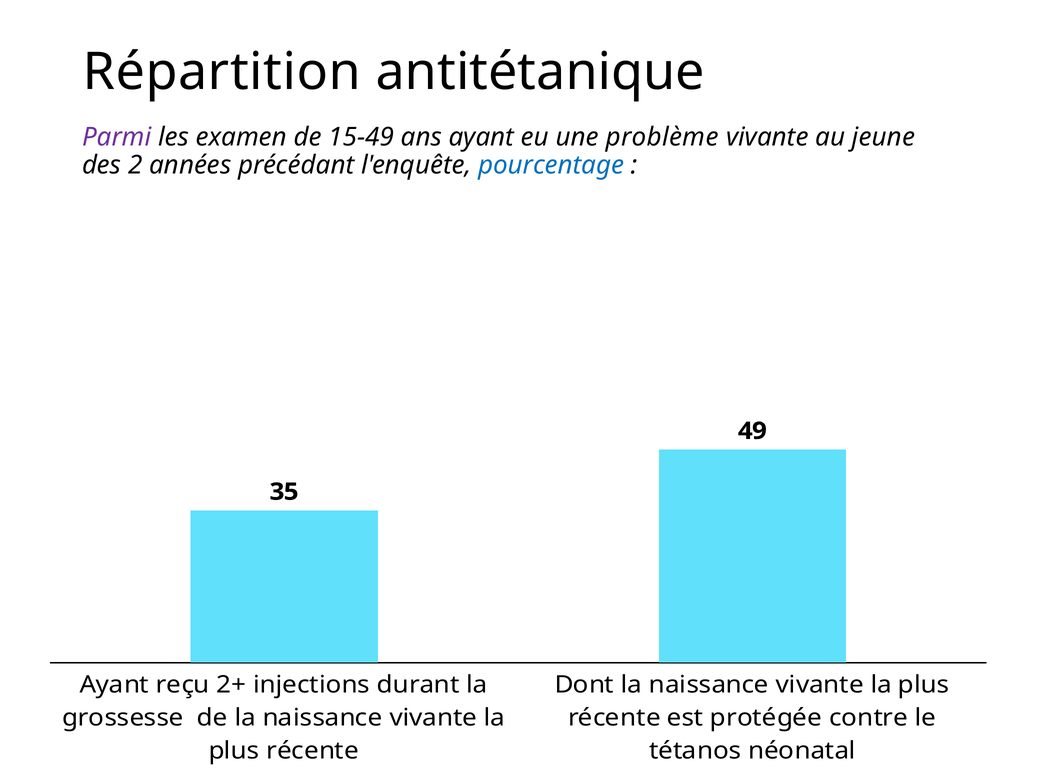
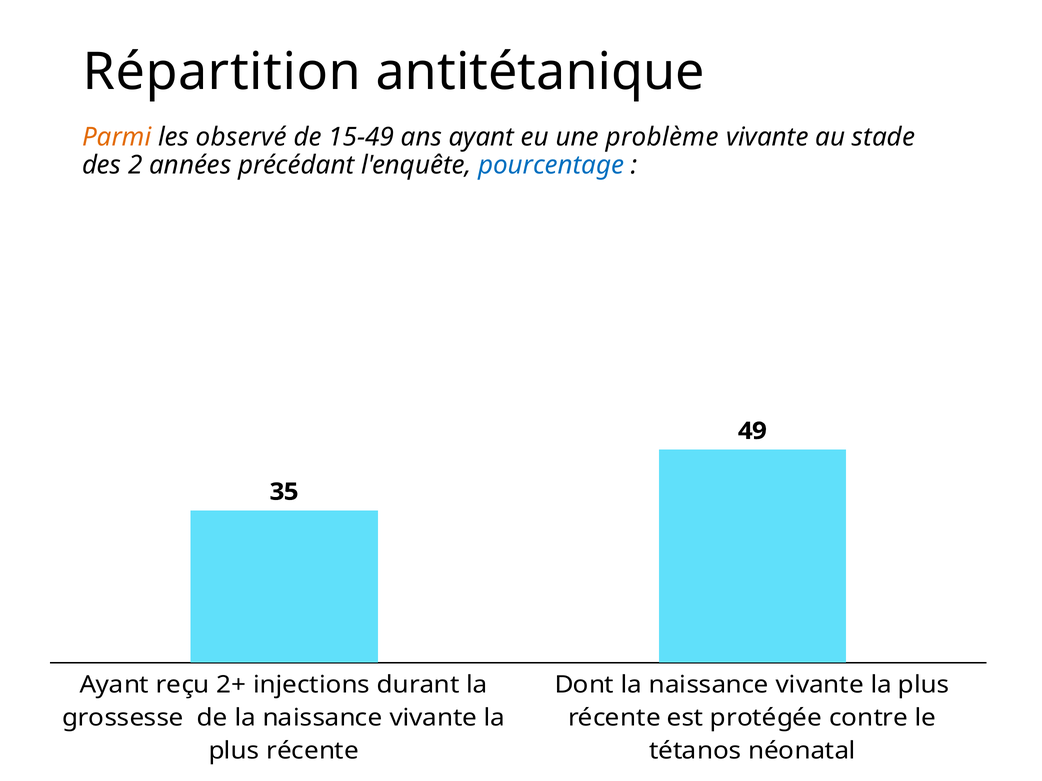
Parmi colour: purple -> orange (117, 137)
examen: examen -> observé (241, 137)
jeune: jeune -> stade (884, 137)
